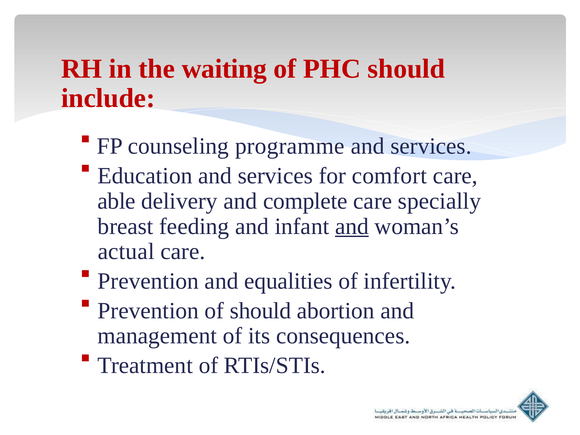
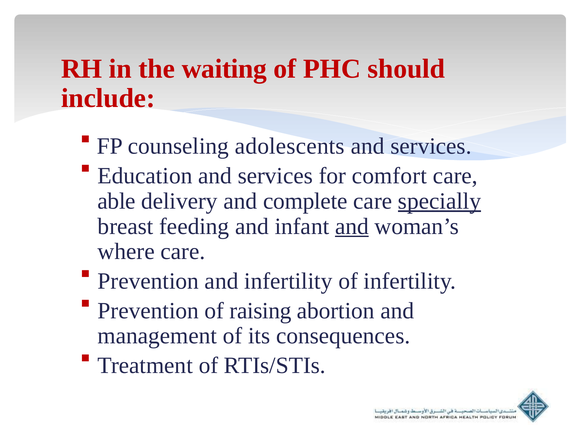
programme: programme -> adolescents (290, 146)
specially underline: none -> present (440, 201)
actual: actual -> where (126, 252)
and equalities: equalities -> infertility (288, 281)
of should: should -> raising (261, 311)
